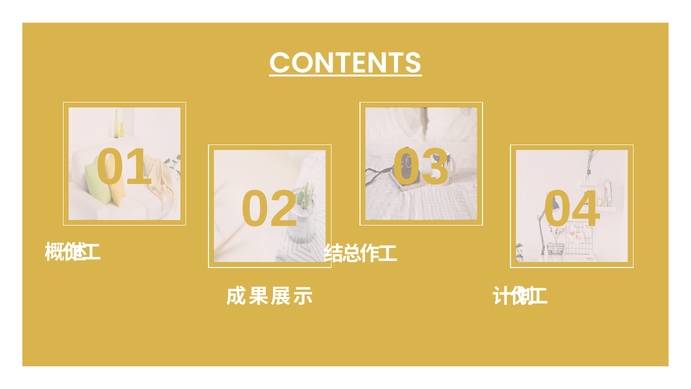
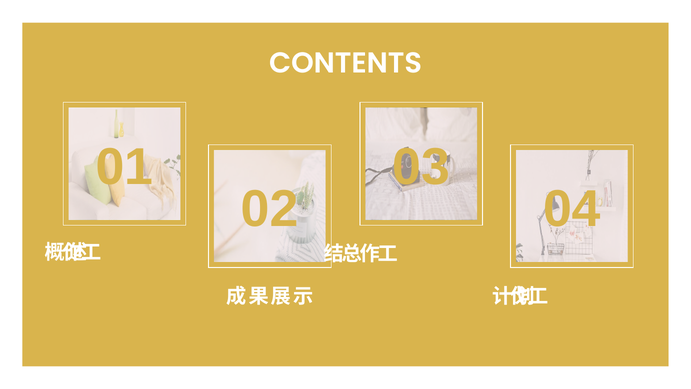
CONTENTS underline: present -> none (346, 63)
